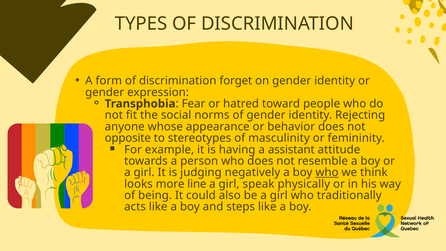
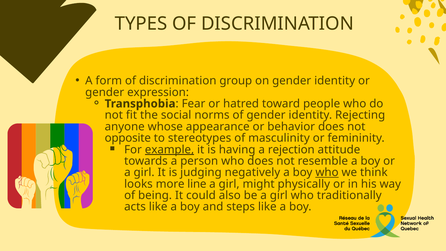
forget: forget -> group (236, 81)
example underline: none -> present (170, 149)
assistant: assistant -> rejection (291, 149)
speak: speak -> might (259, 184)
